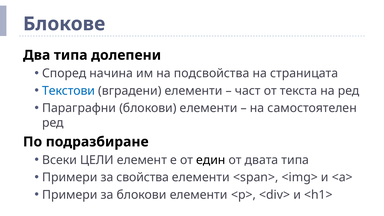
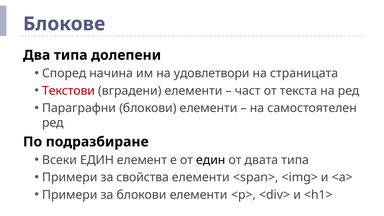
подсвойства: подсвойства -> удовлетвори (212, 73)
Текстови colour: blue -> red (69, 91)
Всеки ЦЕЛИ: ЦЕЛИ -> ЕДИН (97, 160)
